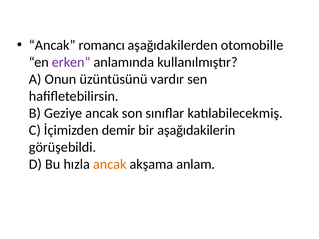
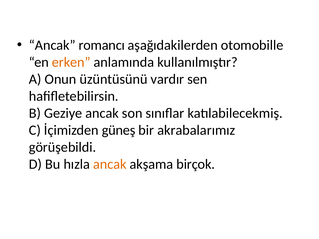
erken colour: purple -> orange (71, 62)
demir: demir -> güneş (119, 130)
aşağıdakilerin: aşağıdakilerin -> akrabalarımız (196, 130)
anlam: anlam -> birçok (196, 164)
